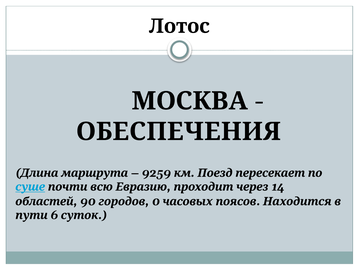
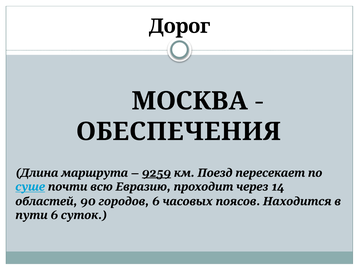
Лотос: Лотос -> Дорог (179, 26)
9259 underline: none -> present (156, 173)
0: 0 -> 6 (156, 201)
